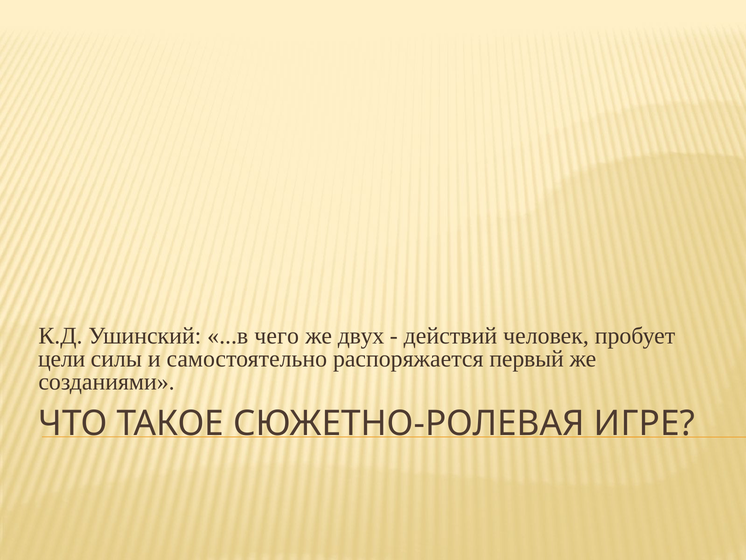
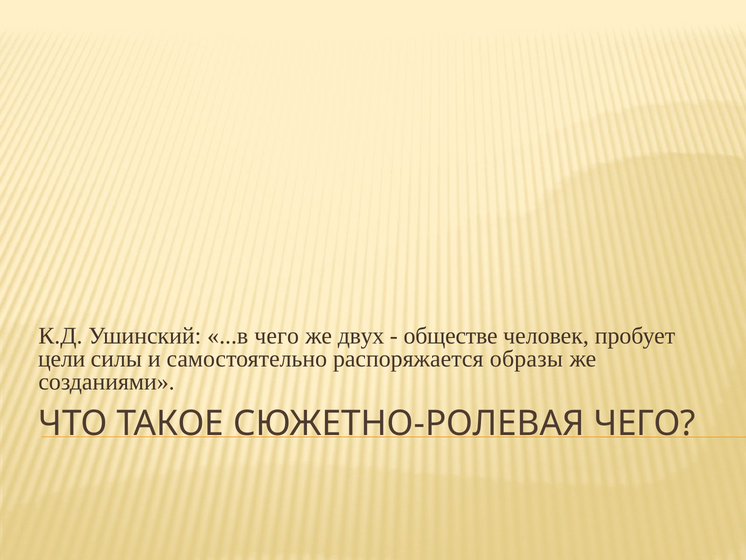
действий: действий -> обществе (451, 336)
первый: первый -> образы (526, 359)
СЮЖЕТНО-РОЛЕВАЯ ИГРЕ: ИГРЕ -> ЧЕГО (645, 423)
